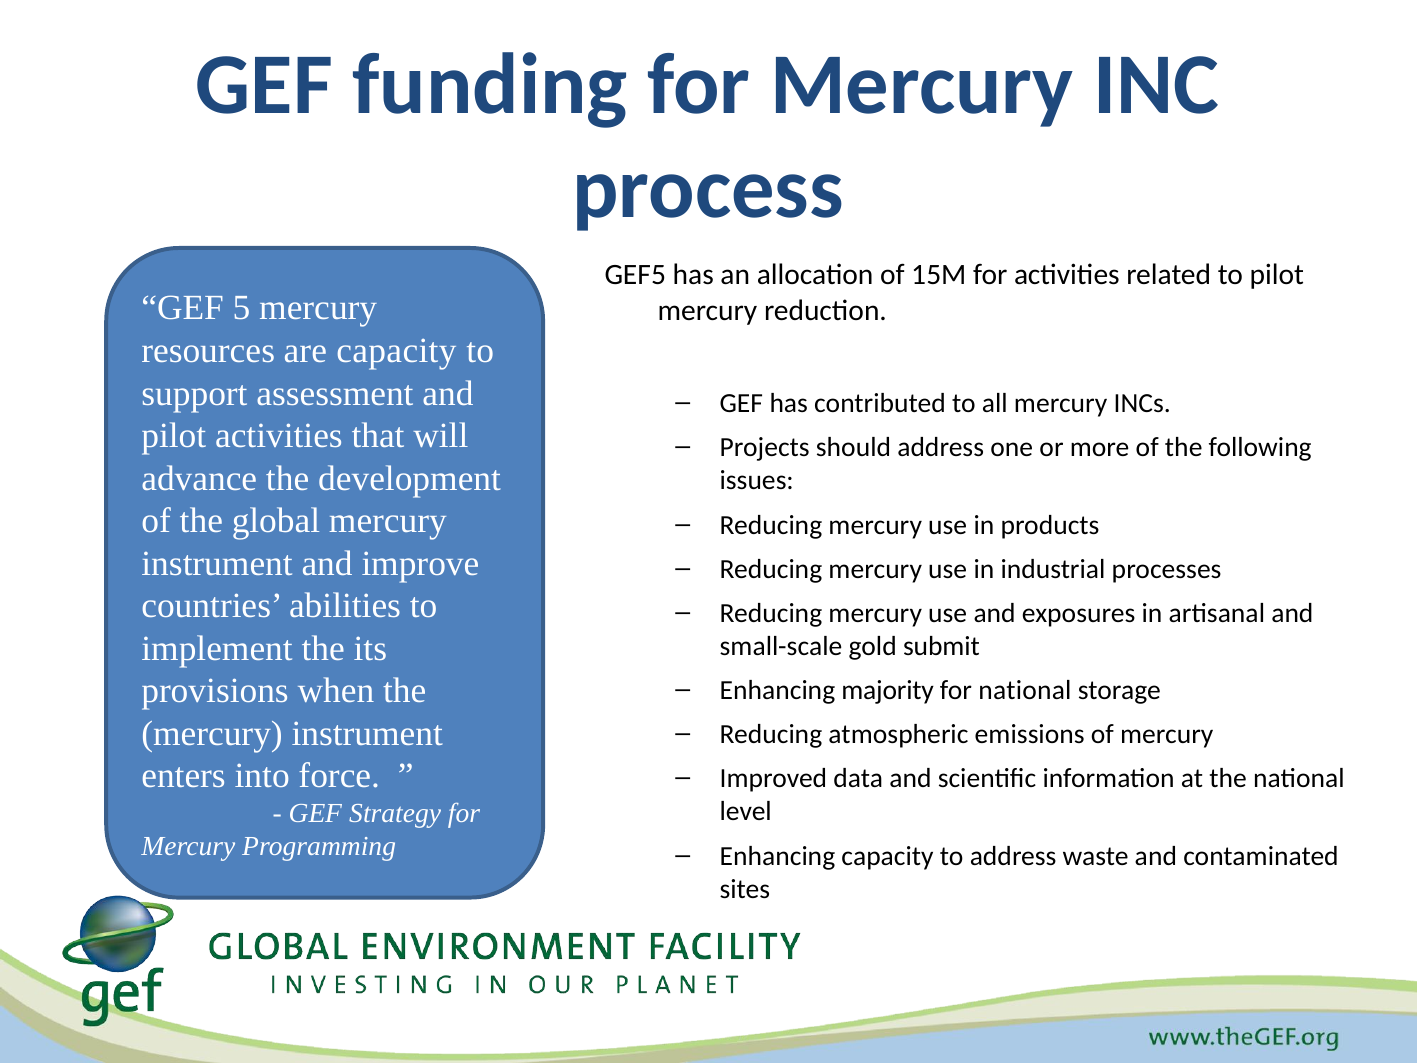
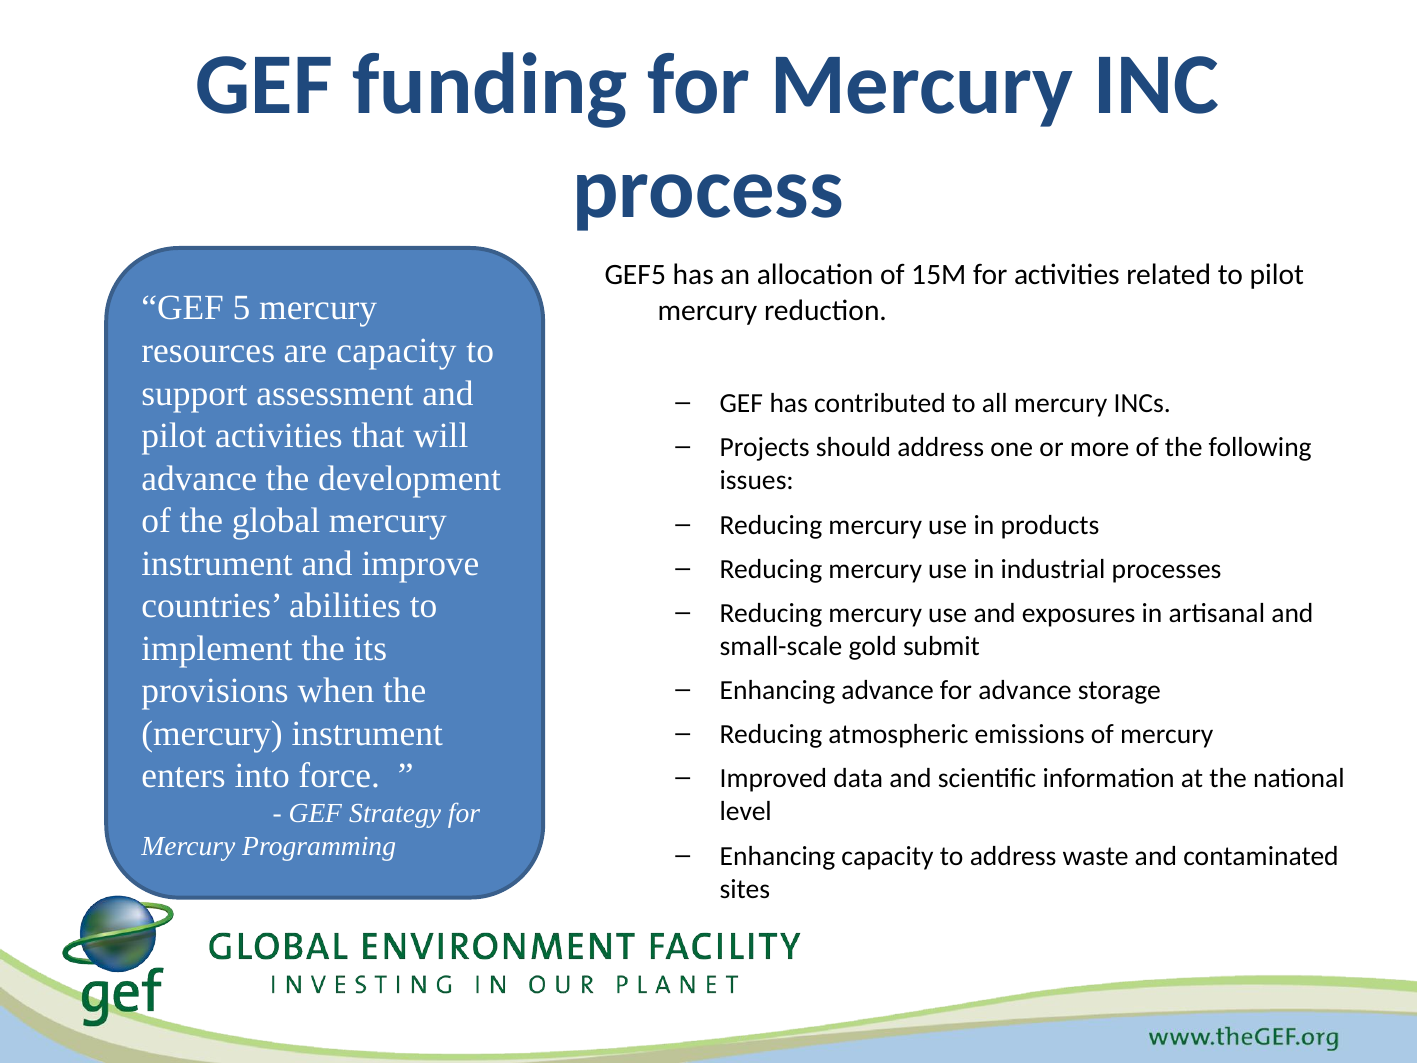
Enhancing majority: majority -> advance (888, 690)
for national: national -> advance (1025, 690)
